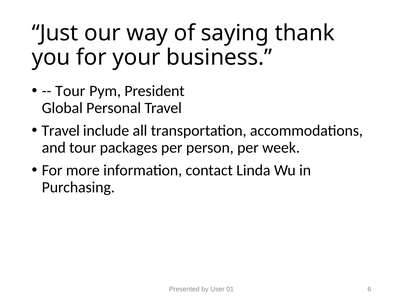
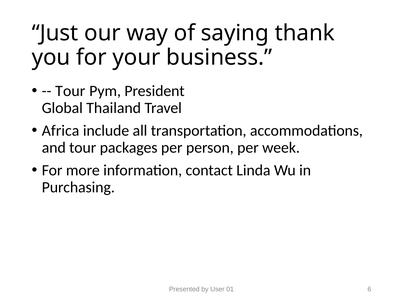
Personal: Personal -> Thailand (114, 108)
Travel: Travel -> Africa (61, 130)
